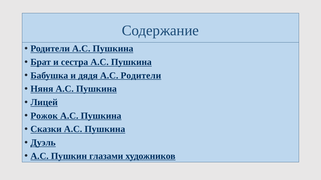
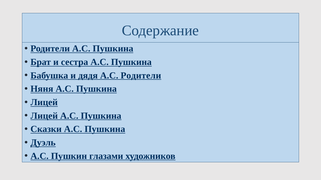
Рожок: Рожок -> Лицей (44, 116)
